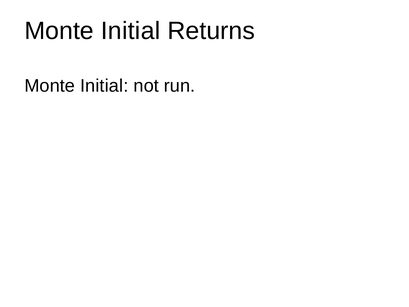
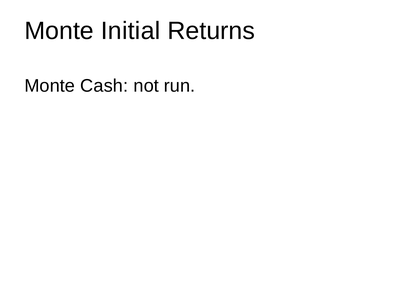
Initial: Initial -> Cash (104, 86)
